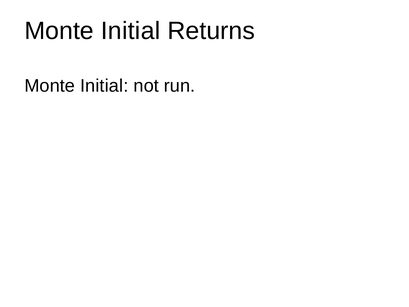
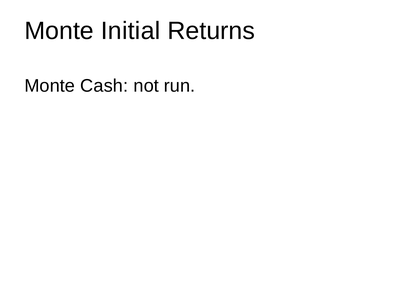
Initial: Initial -> Cash (104, 86)
